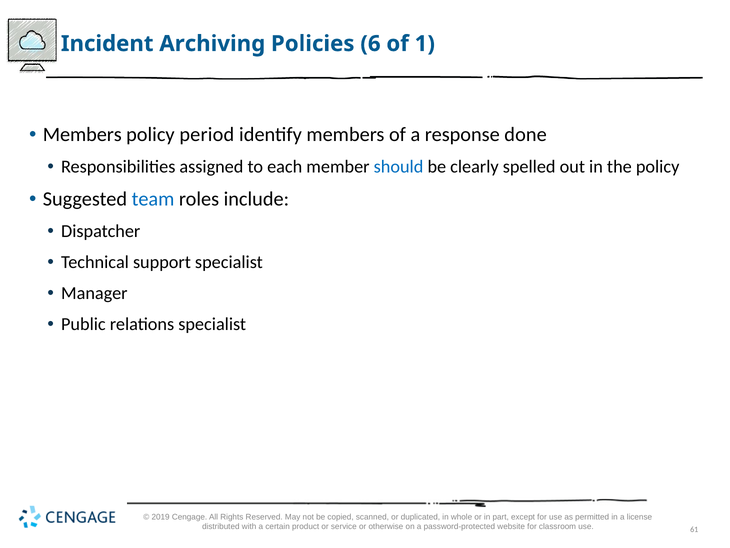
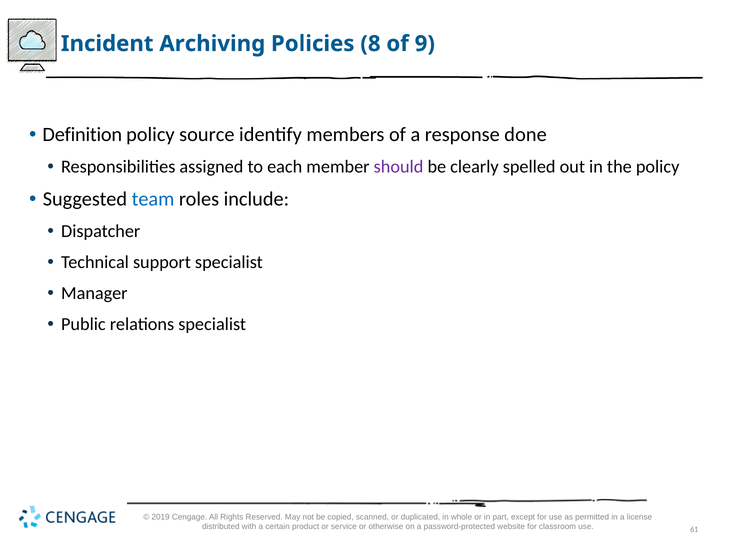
6: 6 -> 8 (370, 44)
1: 1 -> 9 (425, 44)
Members: Members -> Definition (82, 135)
period: period -> source (207, 135)
should colour: blue -> purple (399, 167)
